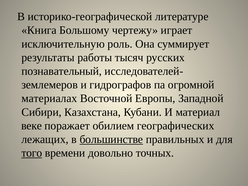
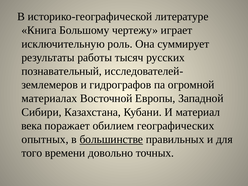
веке: веке -> века (32, 126)
лежащих: лежащих -> опытных (45, 139)
того underline: present -> none (32, 153)
